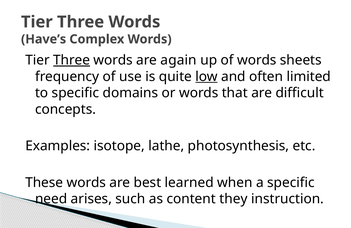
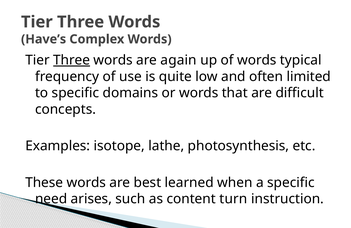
sheets: sheets -> typical (301, 60)
low underline: present -> none (207, 77)
they: they -> turn (233, 199)
